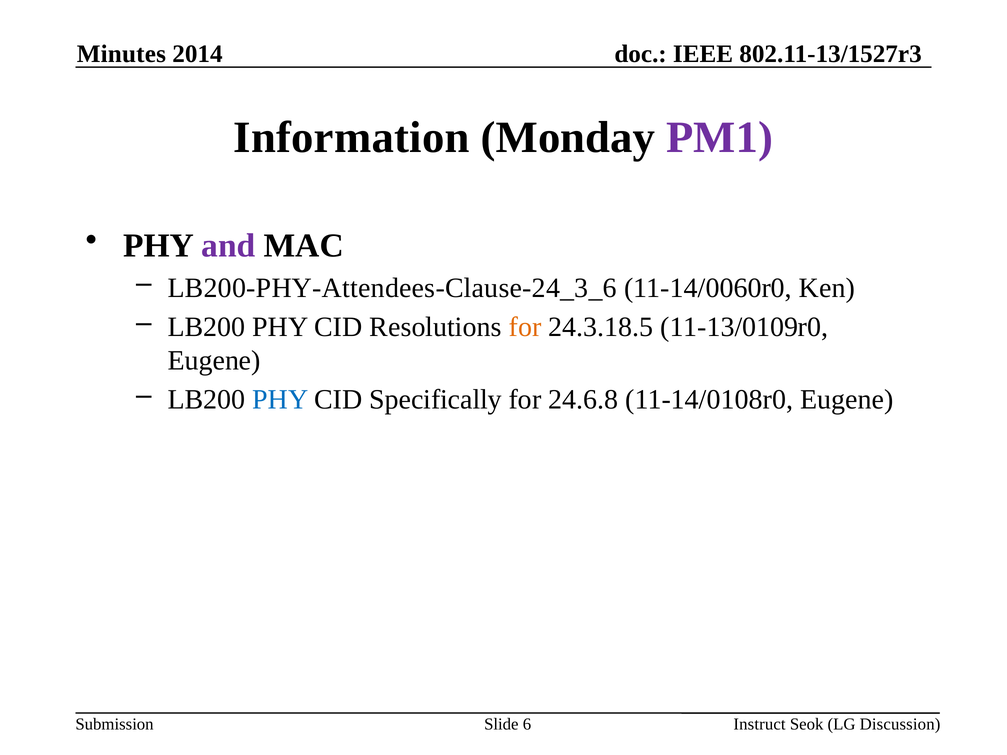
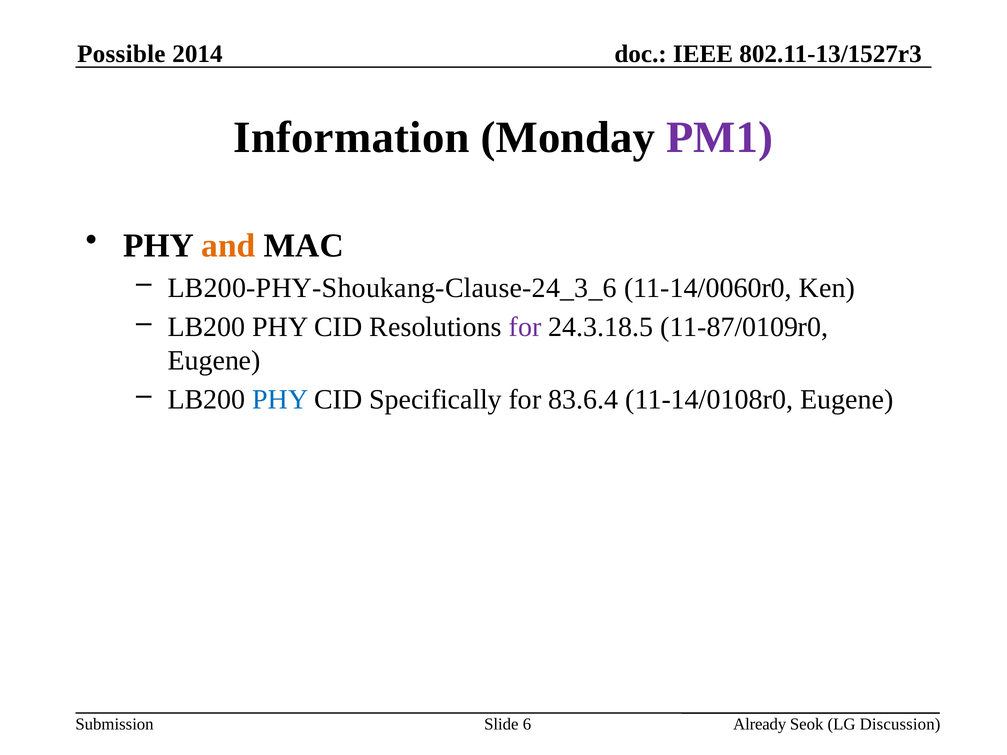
Minutes: Minutes -> Possible (121, 54)
and colour: purple -> orange (228, 246)
LB200-PHY-Attendees-Clause-24_3_6: LB200-PHY-Attendees-Clause-24_3_6 -> LB200-PHY-Shoukang-Clause-24_3_6 (392, 288)
for colour: orange -> purple (525, 327)
11-13/0109r0: 11-13/0109r0 -> 11-87/0109r0 (744, 327)
24.6.8: 24.6.8 -> 83.6.4 (583, 400)
Instruct: Instruct -> Already (760, 724)
